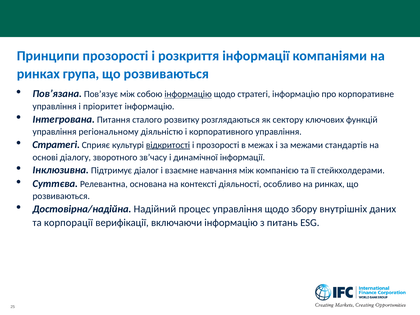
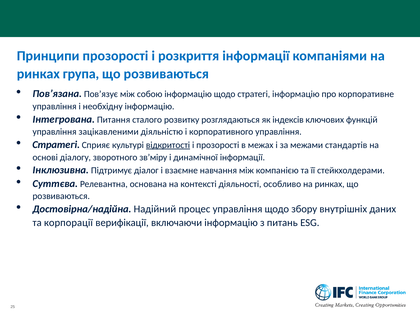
інформацію underline: present -> none (188, 94)
пріоритет: пріоритет -> необхідну (103, 106)
сектору: сектору -> індексів (288, 120)
регіональному: регіональному -> зацікавленими (109, 132)
зв’часу: зв’часу -> зв’міру (153, 157)
